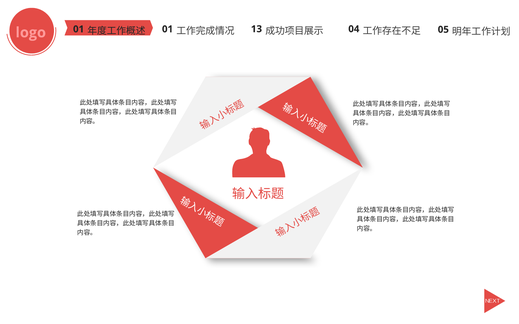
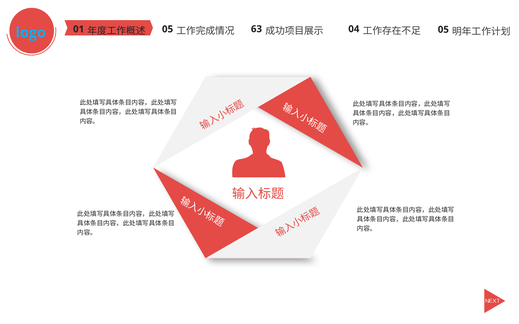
logo colour: pink -> light blue (31, 33)
01: 01 -> 05 (168, 29)
13: 13 -> 63 (256, 29)
